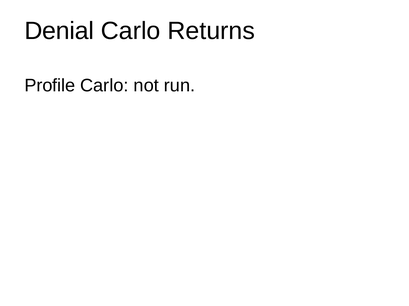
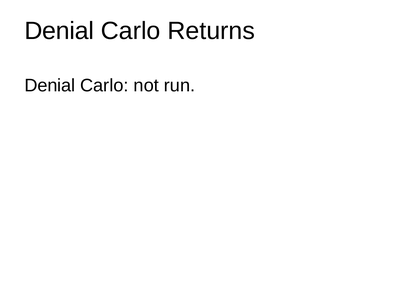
Profile: Profile -> Denial (50, 86)
